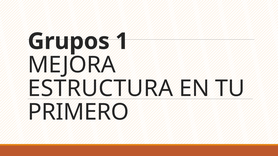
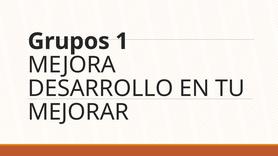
ESTRUCTURA: ESTRUCTURA -> DESARROLLO (101, 89)
PRIMERO: PRIMERO -> MEJORAR (78, 112)
